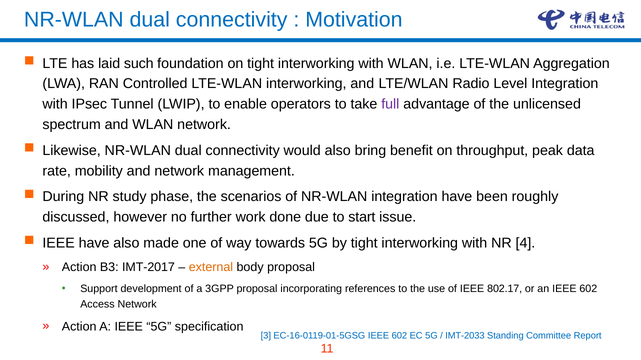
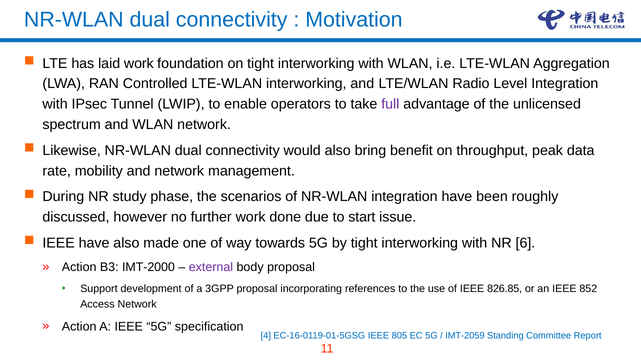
laid such: such -> work (139, 63)
4: 4 -> 6 (525, 243)
IMT-2017: IMT-2017 -> IMT-2000 (148, 268)
external colour: orange -> purple (211, 268)
802.17: 802.17 -> 826.85 (505, 289)
an IEEE 602: 602 -> 852 (588, 289)
3: 3 -> 4 (266, 336)
EC-16-0119-01-5GSG IEEE 602: 602 -> 805 (399, 336)
IMT-2033: IMT-2033 -> IMT-2059 (465, 336)
